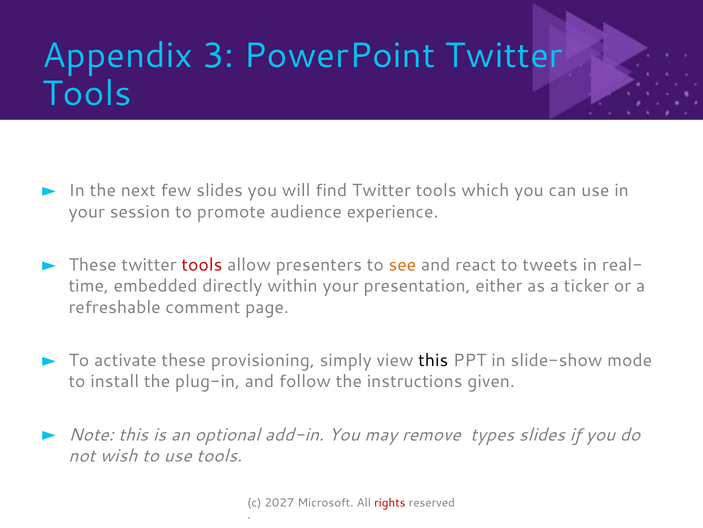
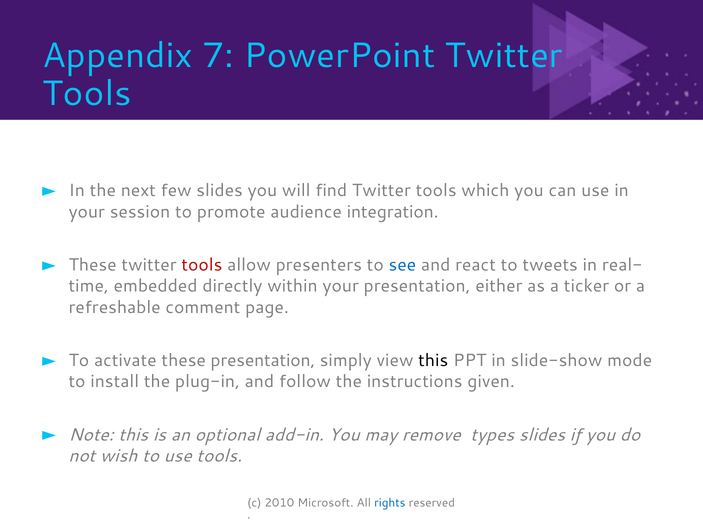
3: 3 -> 7 (218, 56)
experience: experience -> integration (393, 211)
see colour: orange -> blue (402, 265)
these provisioning: provisioning -> presentation (263, 360)
2027: 2027 -> 2010 (279, 502)
rights colour: red -> blue (390, 502)
